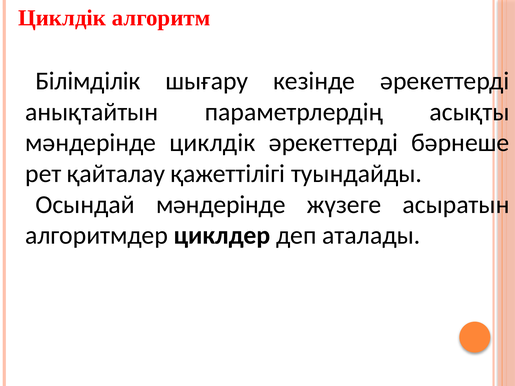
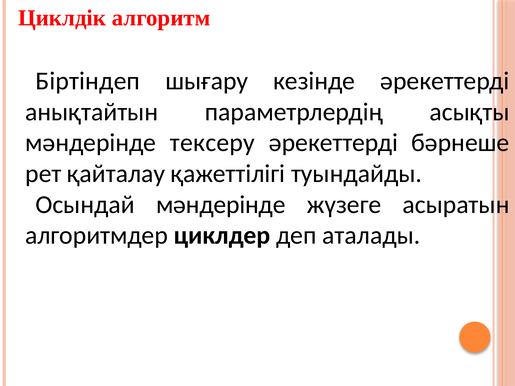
Білімділік: Білімділік -> Біртіндеп (88, 81)
мәндерінде циклдік: циклдік -> тексеру (212, 143)
